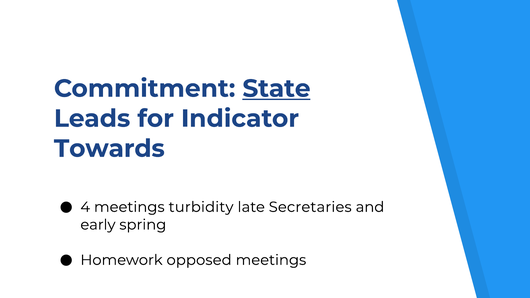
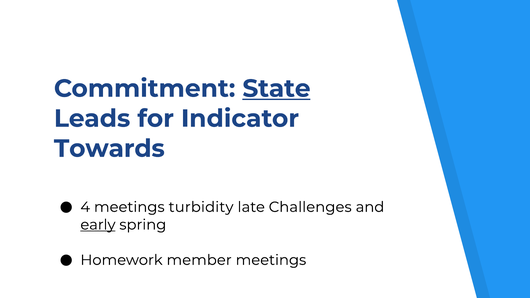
Secretaries: Secretaries -> Challenges (310, 207)
early underline: none -> present (98, 225)
opposed: opposed -> member (199, 260)
